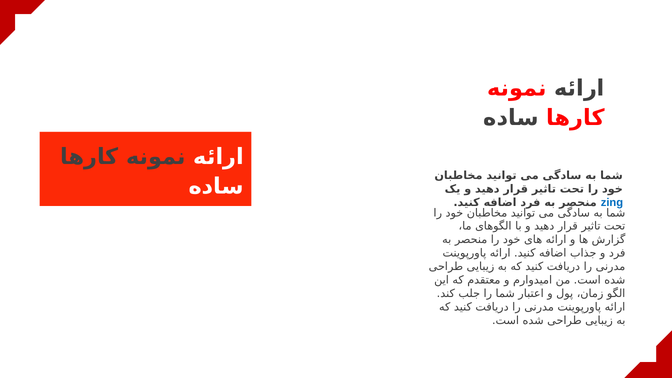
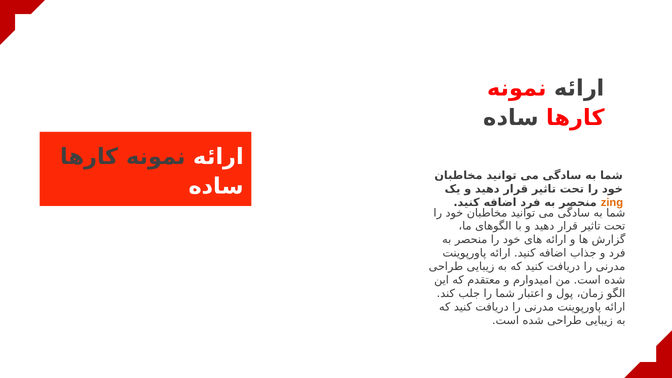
zing colour: blue -> orange (612, 202)
